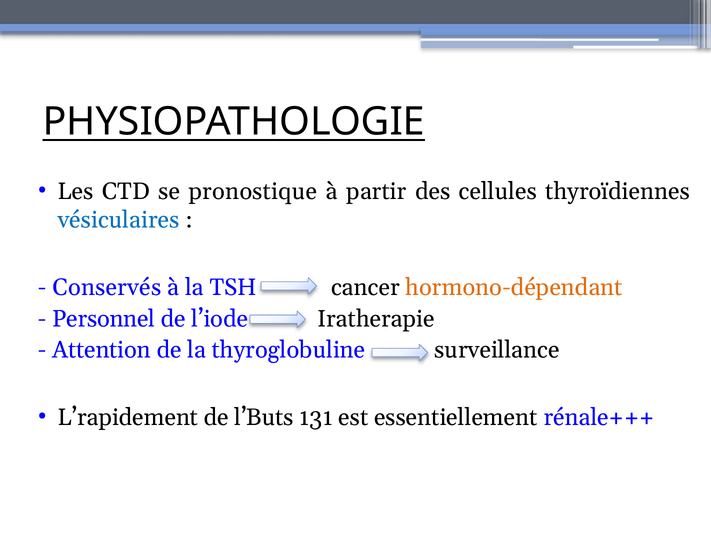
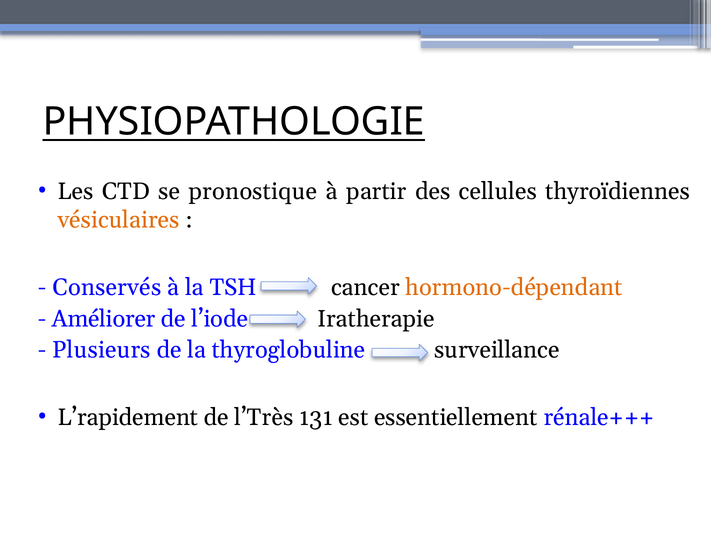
vésiculaires colour: blue -> orange (119, 220)
Personnel: Personnel -> Améliorer (104, 319)
Attention: Attention -> Plusieurs (101, 350)
l’Buts: l’Buts -> l’Très (264, 418)
